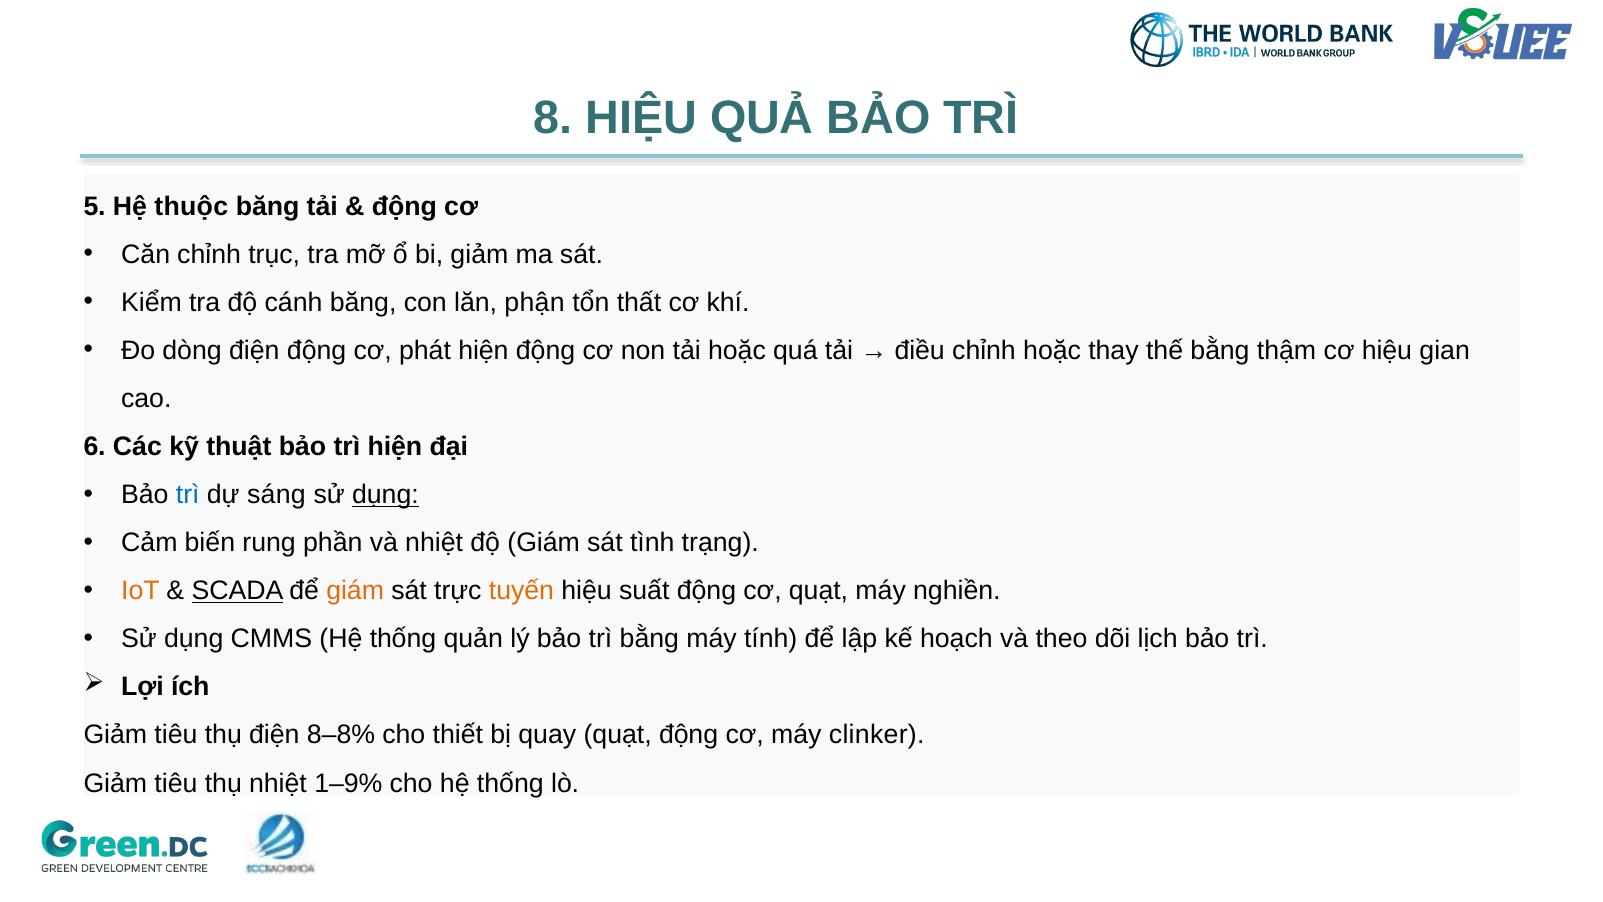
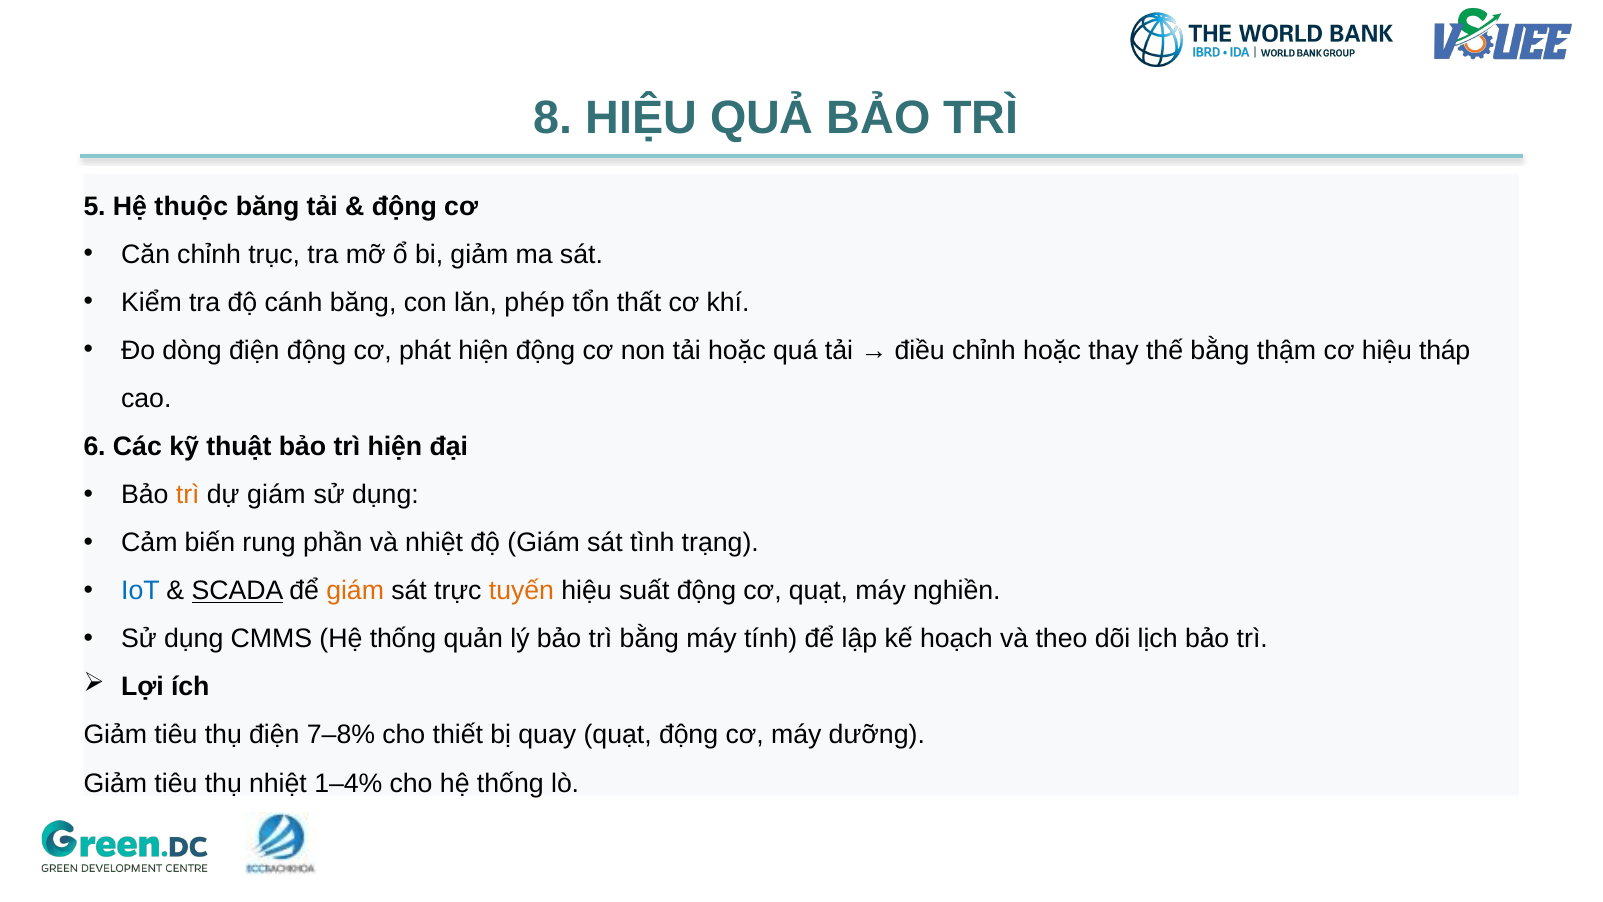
phận: phận -> phép (535, 302)
gian: gian -> tháp (1445, 351)
trì colour: blue -> orange (188, 495)
dự sáng: sáng -> giám (276, 495)
dụng underline: present -> none (385, 495)
IoT colour: orange -> blue (140, 591)
8–8%: 8–8% -> 7–8% (341, 735)
clinker: clinker -> dưỡng (877, 735)
1–9%: 1–9% -> 1–4% (348, 783)
